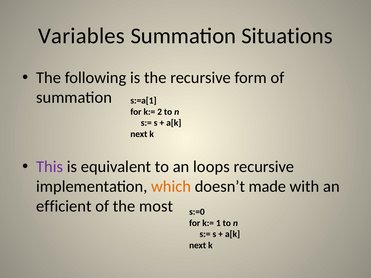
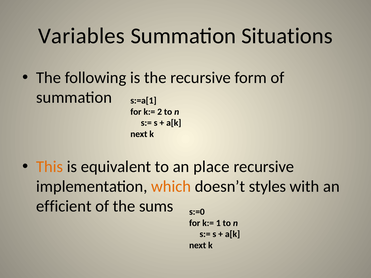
This colour: purple -> orange (50, 167)
loops: loops -> place (211, 167)
made: made -> styles (267, 187)
most: most -> sums (156, 206)
